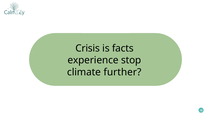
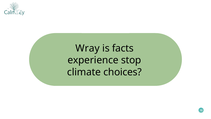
Crisis: Crisis -> Wray (87, 48)
further: further -> choices (123, 72)
